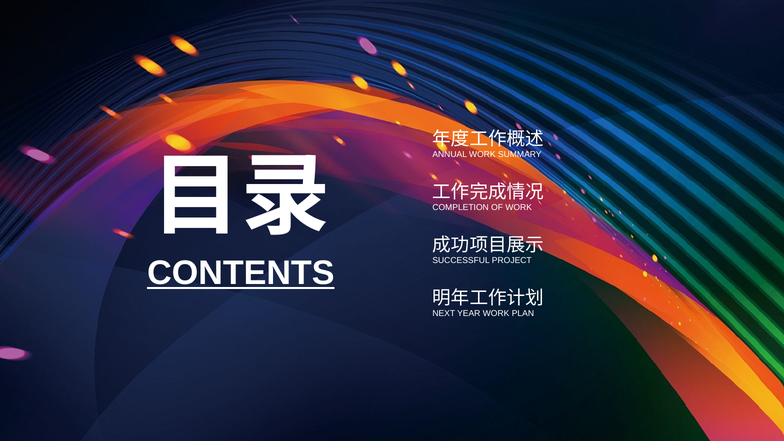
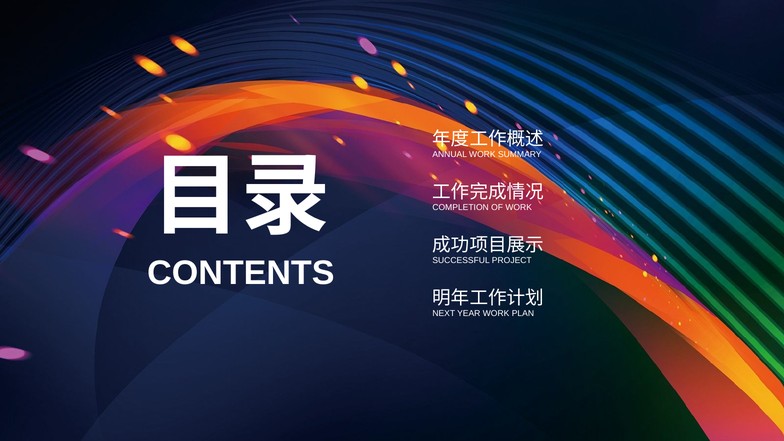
CONTENTS underline: present -> none (241, 273)
